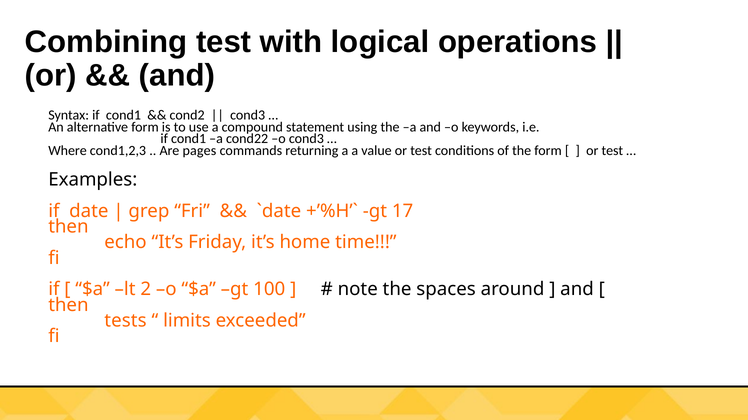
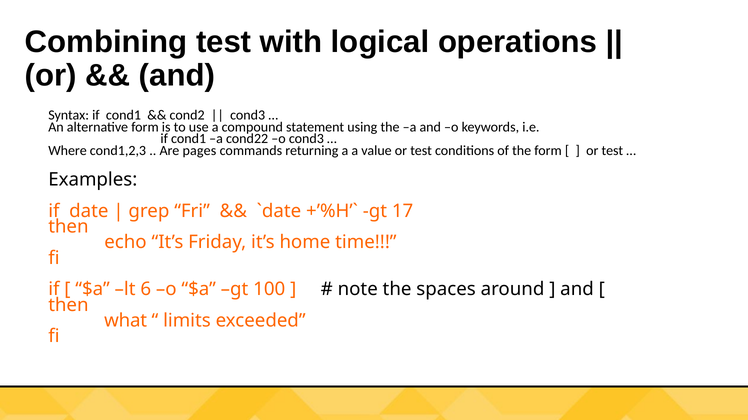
2: 2 -> 6 (146, 290)
tests: tests -> what (126, 321)
